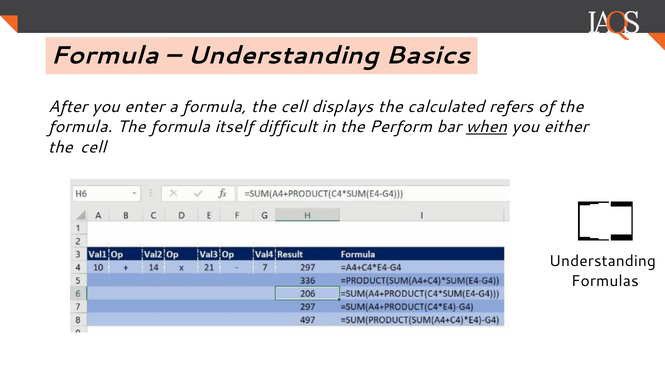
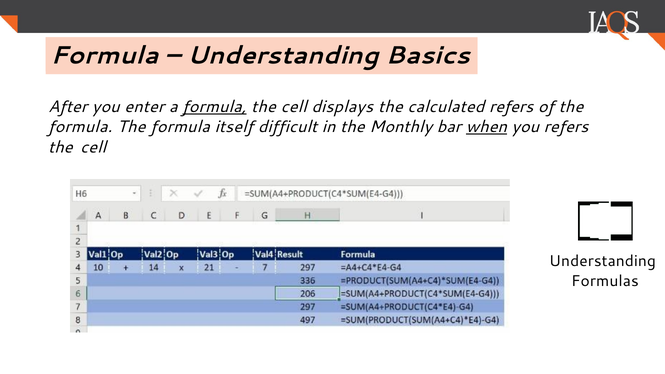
formula underline: none -> present (214, 107)
Perform: Perform -> Monthly (401, 127)
you either: either -> refers (566, 127)
